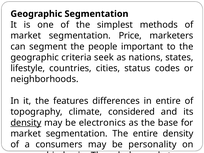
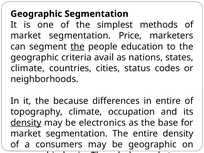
the underline: none -> present (78, 47)
important: important -> education (142, 47)
seek: seek -> avail (104, 57)
lifestyle: lifestyle -> climate (28, 68)
features: features -> because (71, 101)
considered: considered -> occupation (132, 112)
be personality: personality -> geographic (152, 144)
